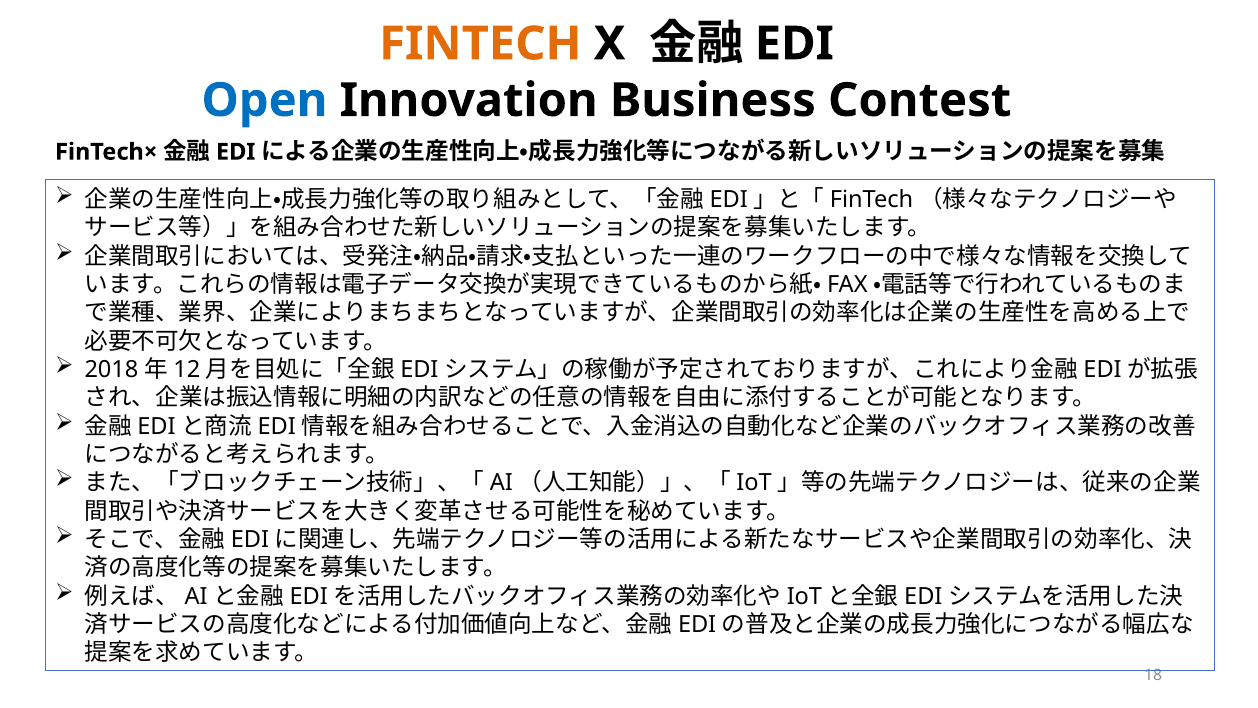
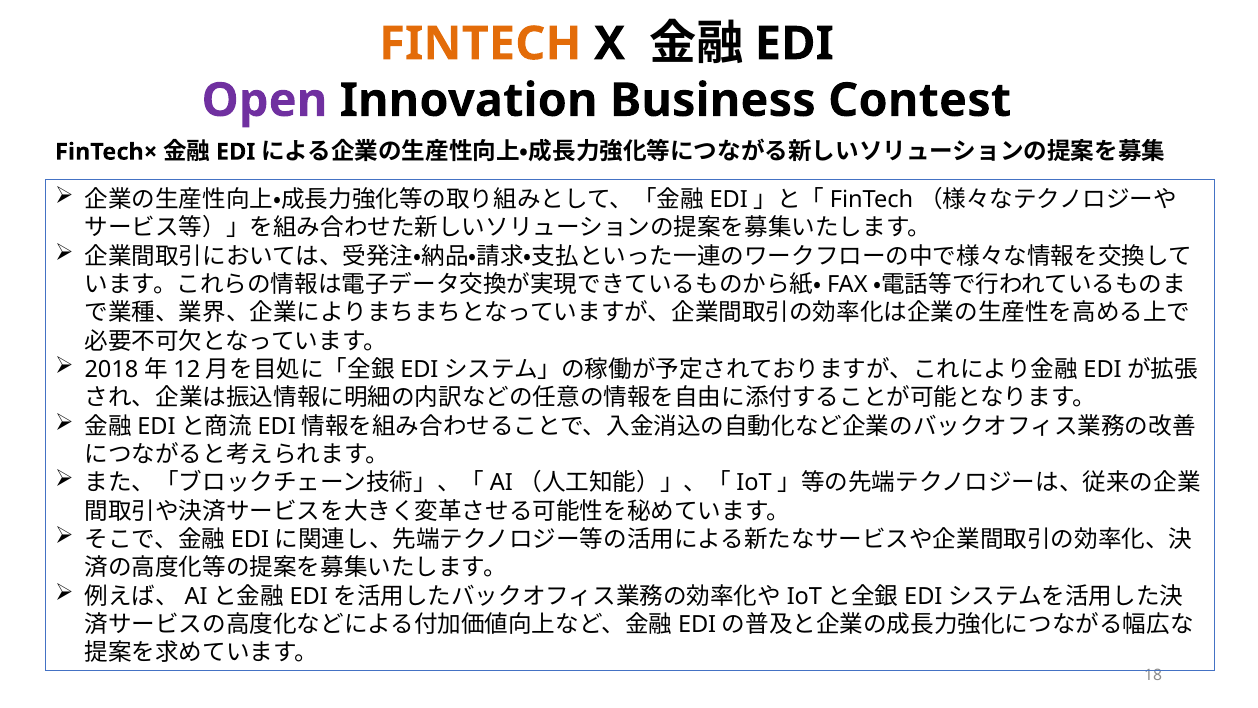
Open colour: blue -> purple (264, 100)
